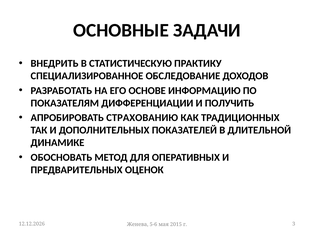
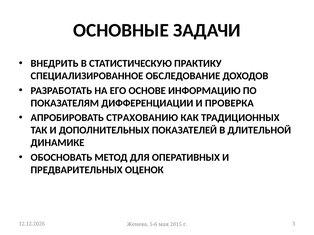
ПОЛУЧИТЬ: ПОЛУЧИТЬ -> ПРОВЕРКА (229, 103)
